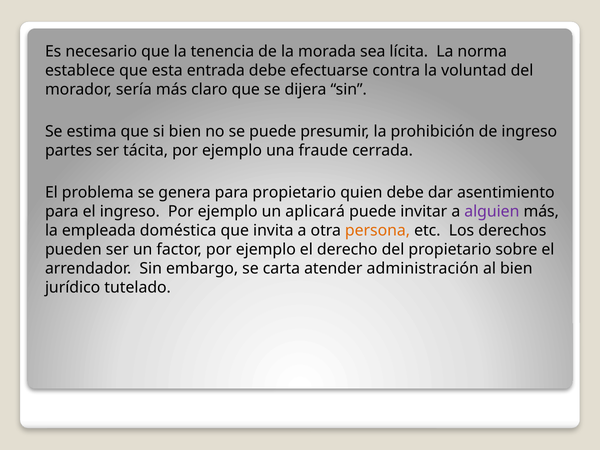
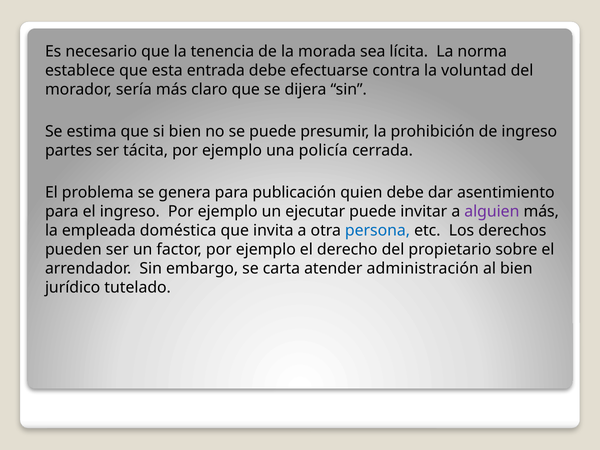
fraude: fraude -> policía (323, 151)
para propietario: propietario -> publicación (294, 193)
aplicará: aplicará -> ejecutar (315, 212)
persona colour: orange -> blue (377, 231)
